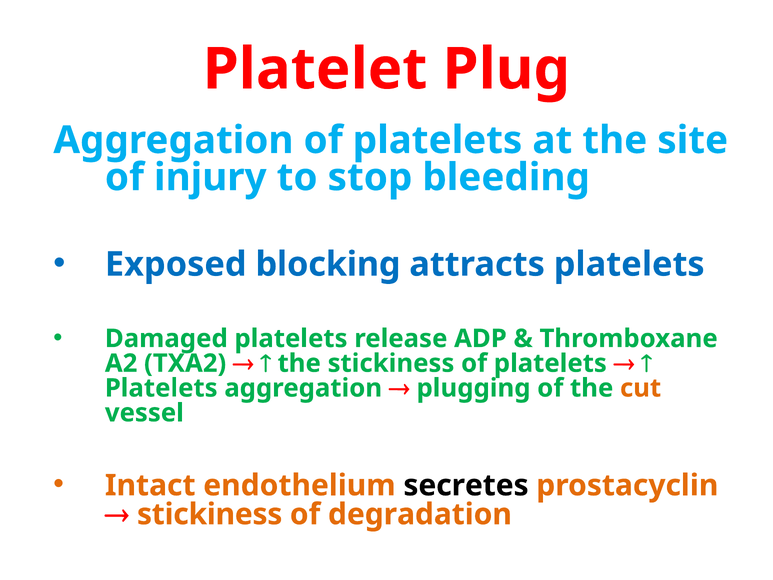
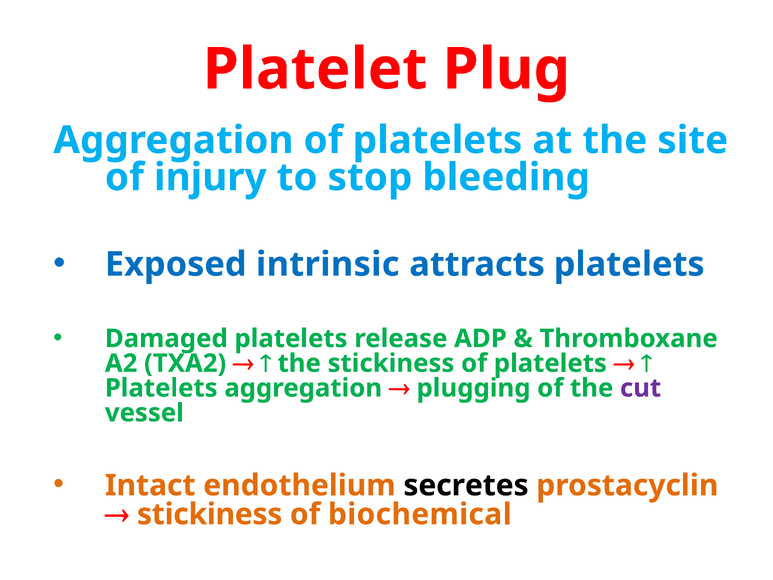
blocking: blocking -> intrinsic (328, 264)
cut colour: orange -> purple (641, 388)
degradation: degradation -> biochemical (420, 514)
